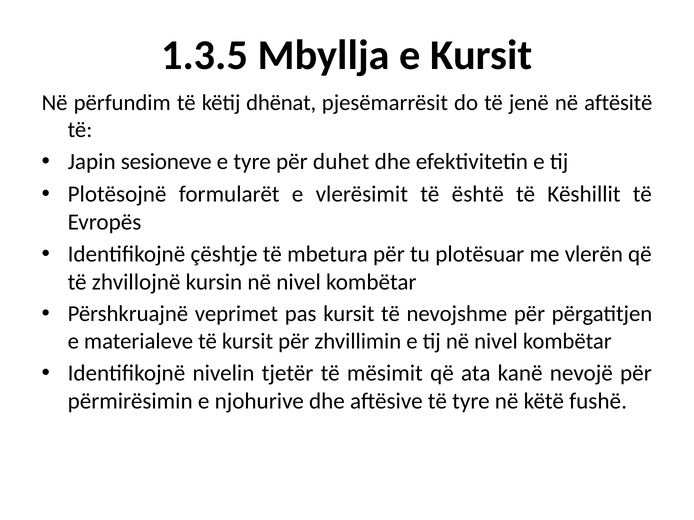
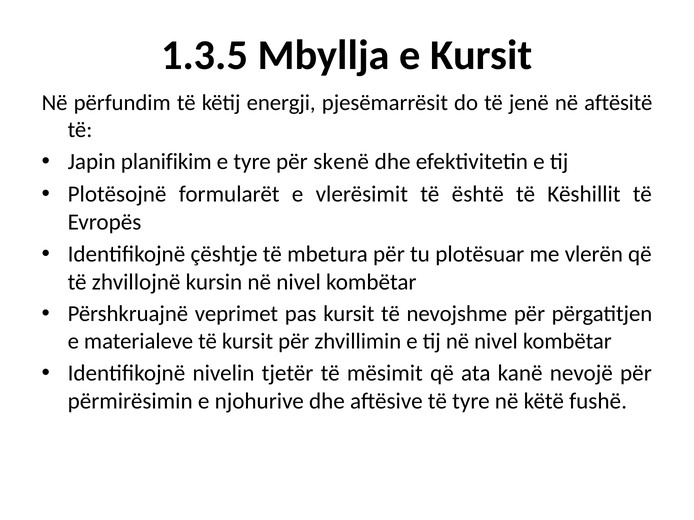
dhënat: dhënat -> energji (281, 103)
sesioneve: sesioneve -> planifikim (166, 162)
duhet: duhet -> skenë (341, 162)
